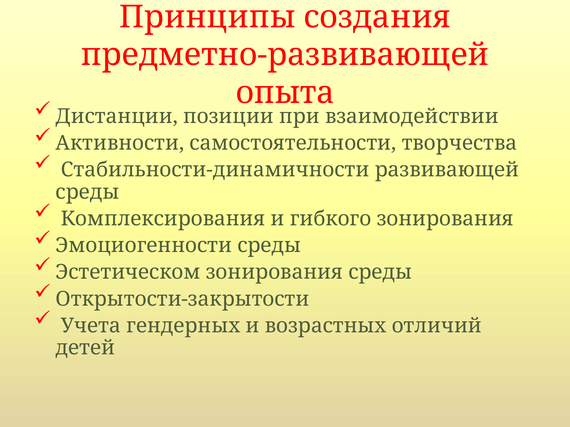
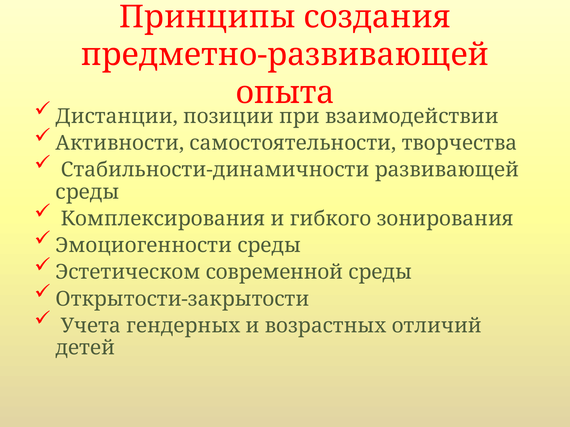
Эстетическом зонирования: зонирования -> современной (274, 272)
